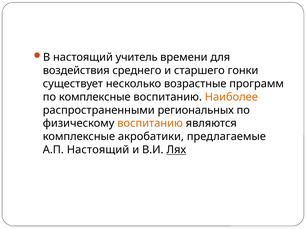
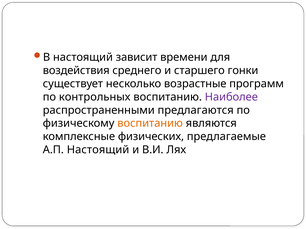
учитель: учитель -> зависит (137, 57)
по комплексные: комплексные -> контрольных (95, 97)
Наиболее colour: orange -> purple (231, 97)
региональных: региональных -> предлагаются (196, 110)
акробатики: акробатики -> физических (151, 137)
Лях underline: present -> none (176, 150)
